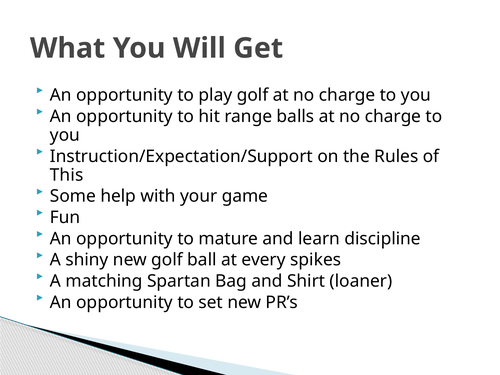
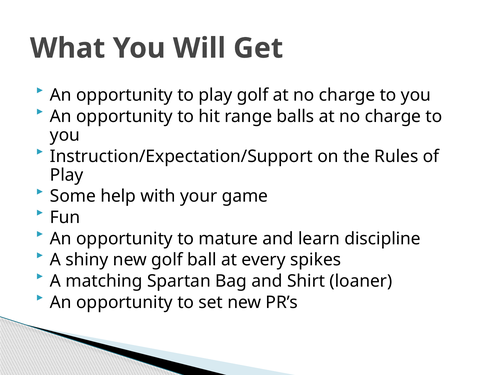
This: This -> Play (67, 175)
